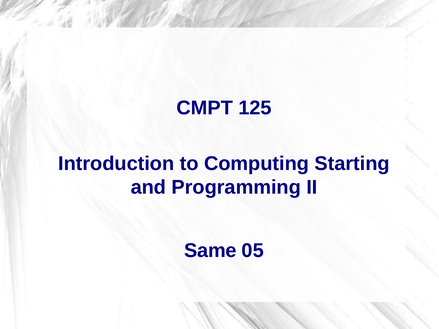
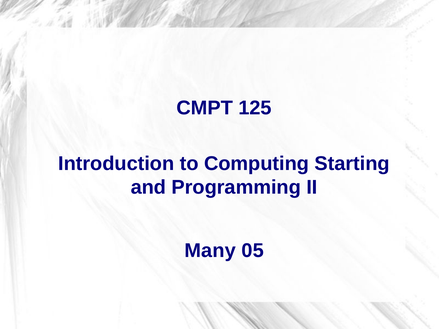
Same: Same -> Many (210, 251)
